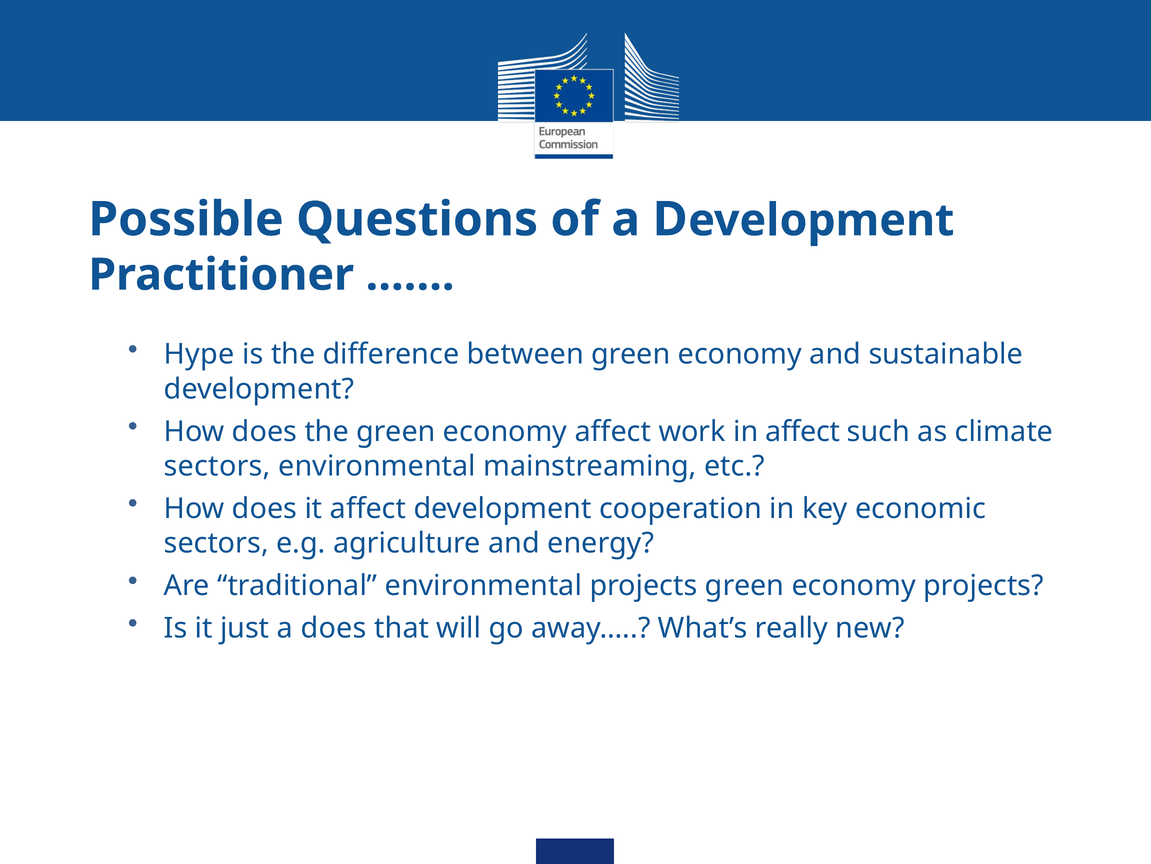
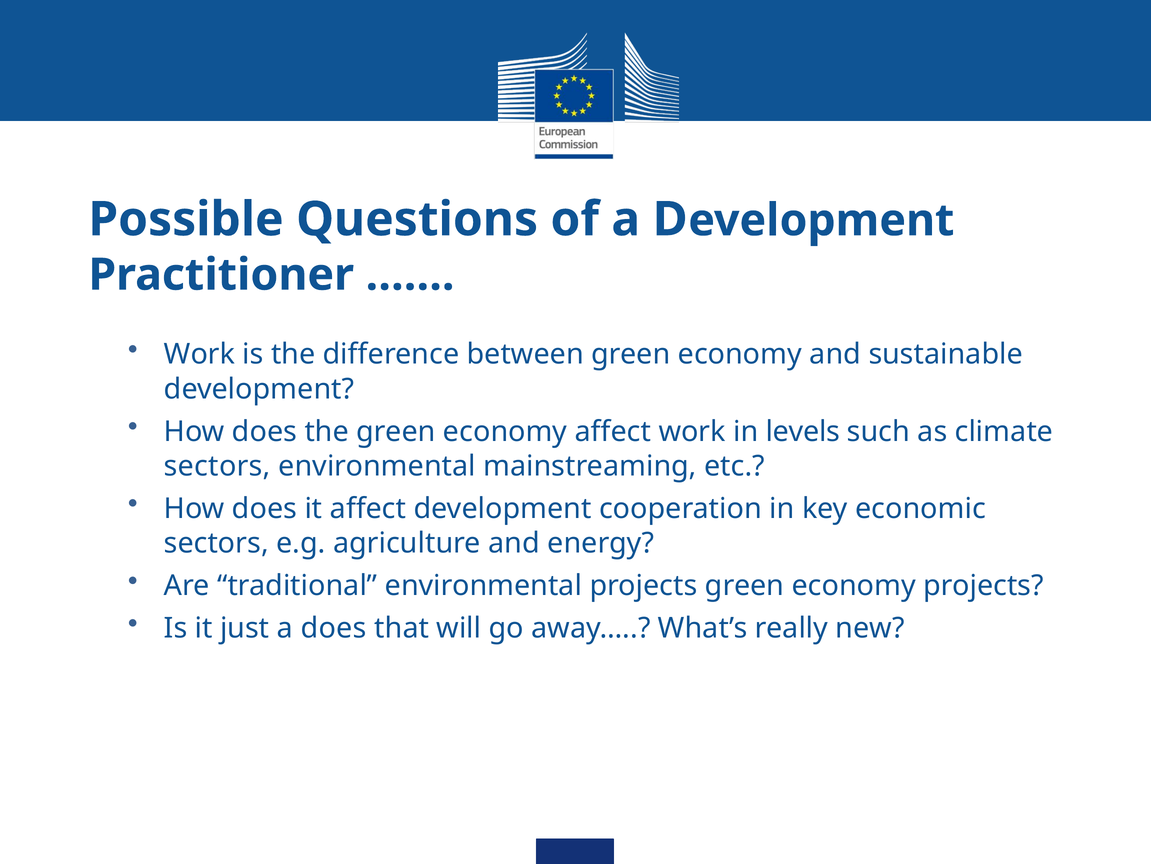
Hype: Hype -> Work (199, 354)
in affect: affect -> levels (803, 431)
